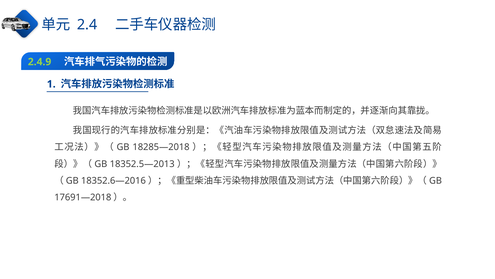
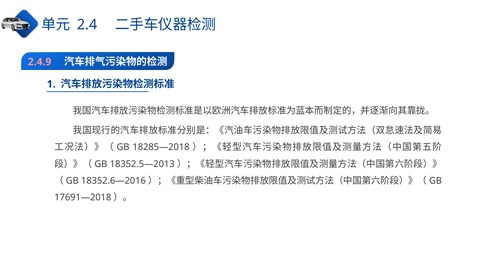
2.4.9 colour: light green -> pink (40, 62)
